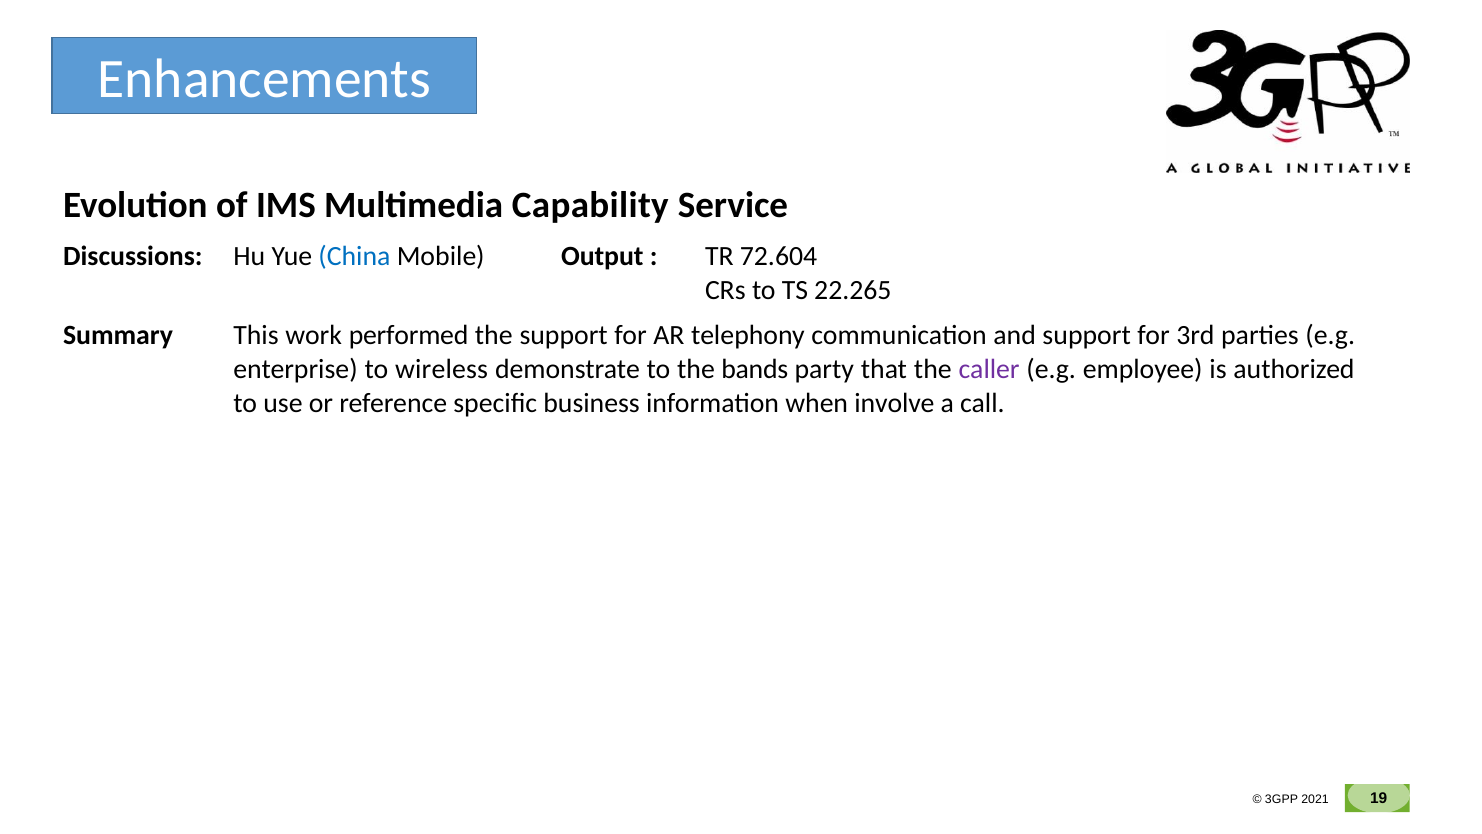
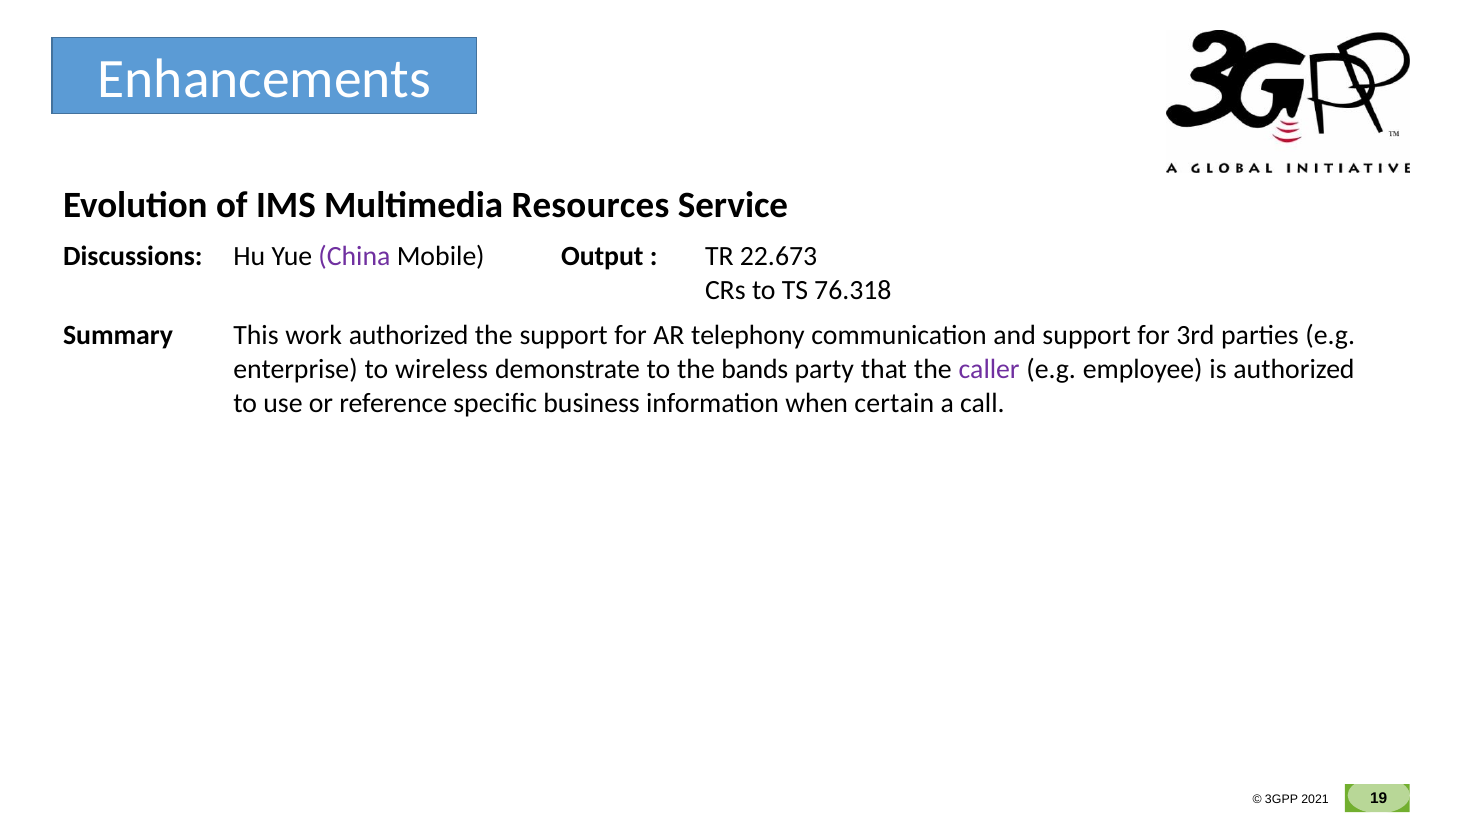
Capability: Capability -> Resources (590, 206)
China colour: blue -> purple (354, 256)
72.604: 72.604 -> 22.673 (779, 256)
22.265: 22.265 -> 76.318 (853, 290)
work performed: performed -> authorized (409, 335)
involve: involve -> certain (894, 403)
